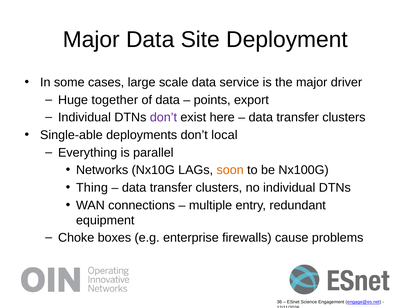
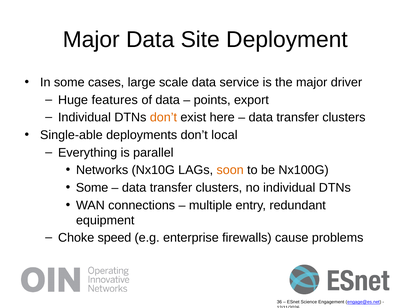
together: together -> features (115, 100)
don’t colour: purple -> orange (163, 118)
Thing: Thing -> Some (92, 188)
boxes: boxes -> speed (114, 238)
